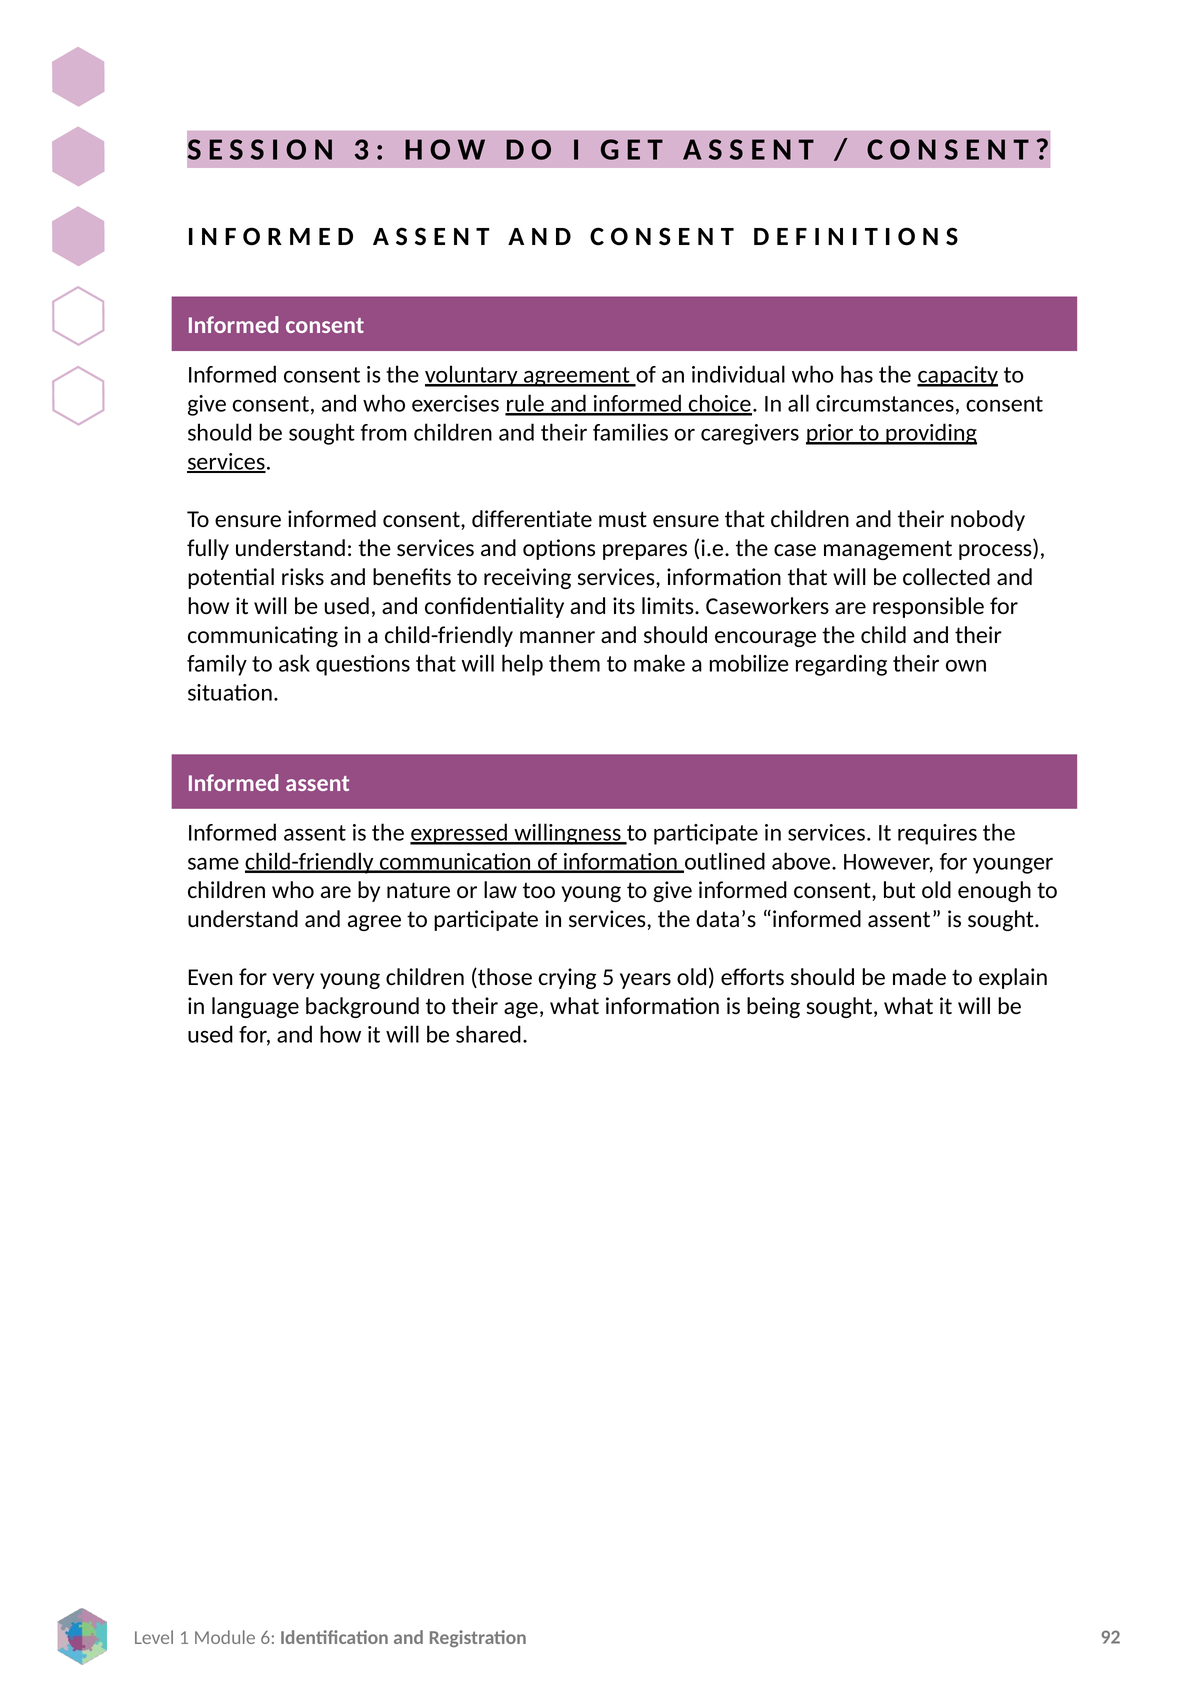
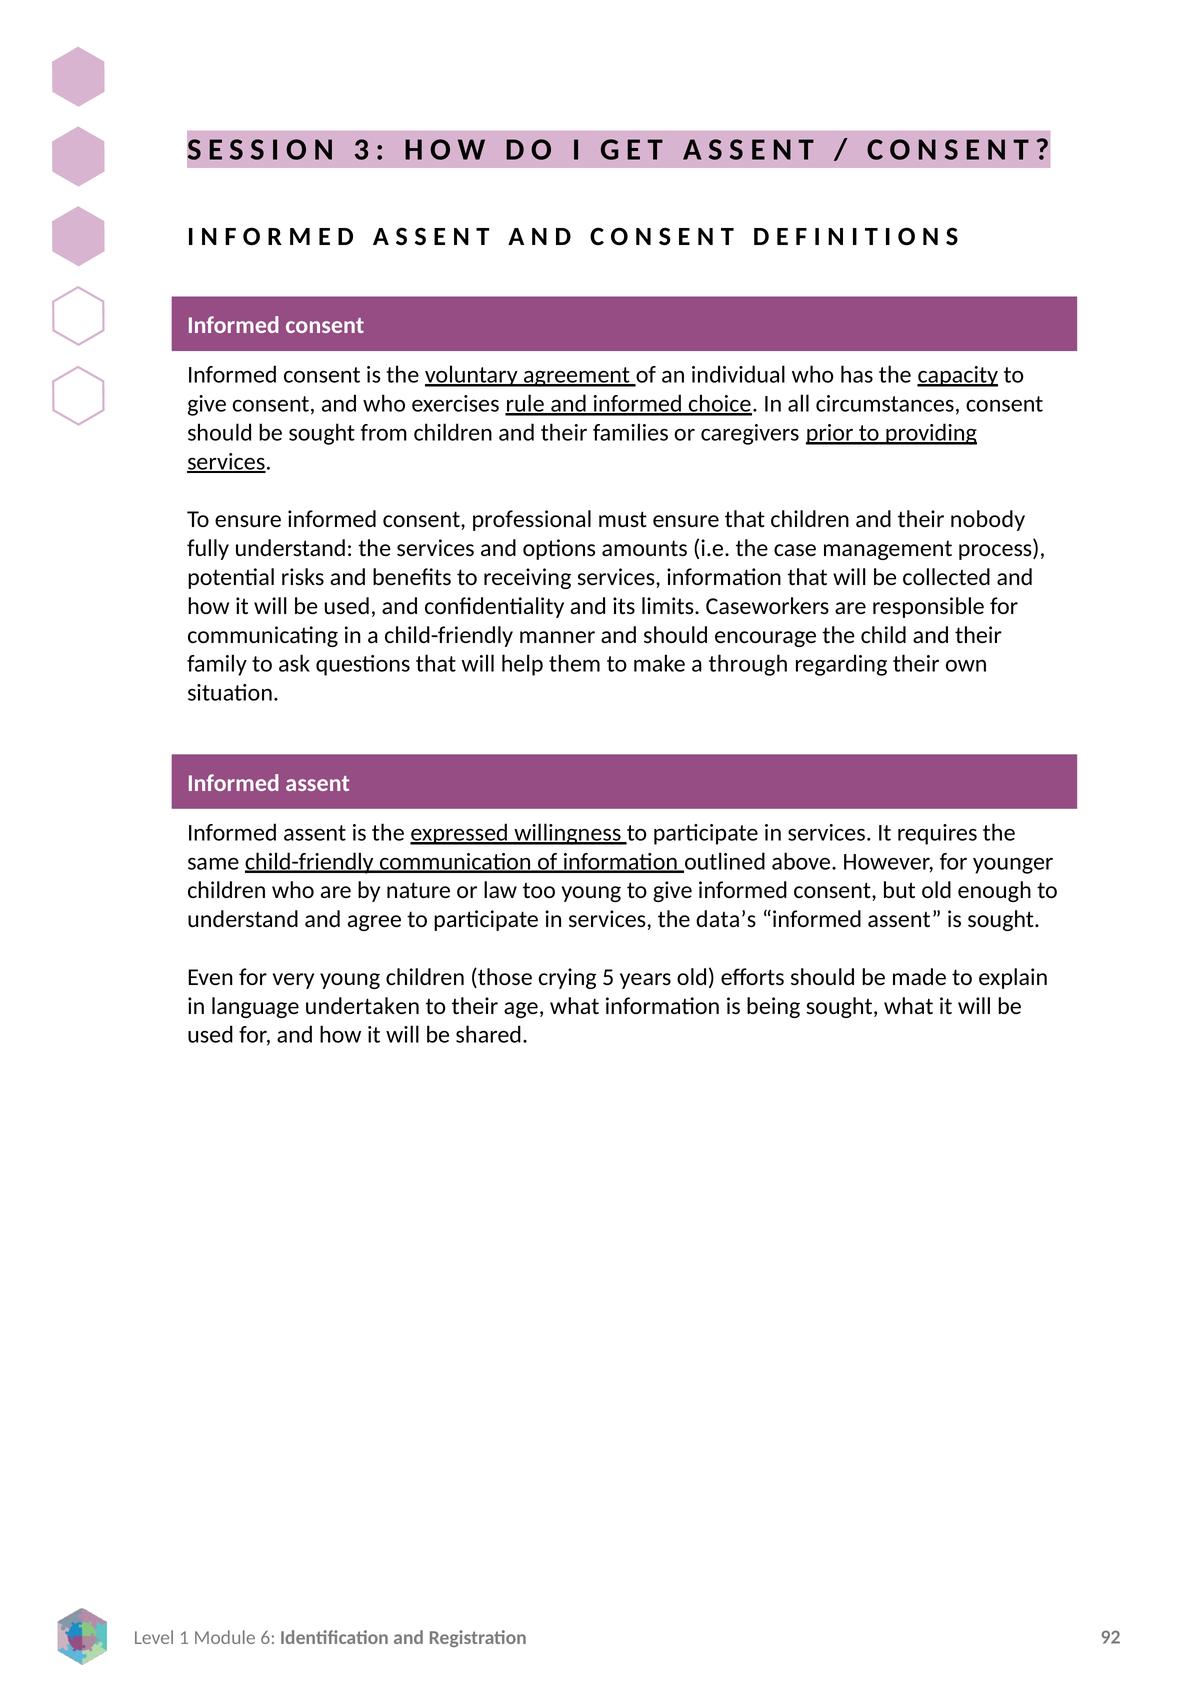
differentiate: differentiate -> professional (532, 520)
prepares: prepares -> amounts (645, 548)
mobilize: mobilize -> through (748, 664)
background: background -> undertaken (362, 1006)
